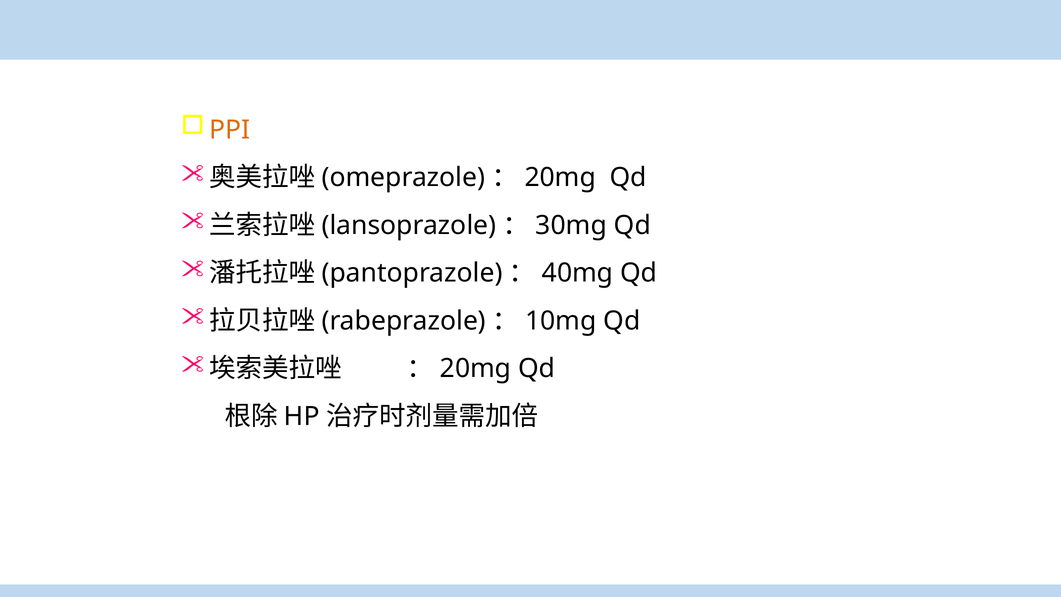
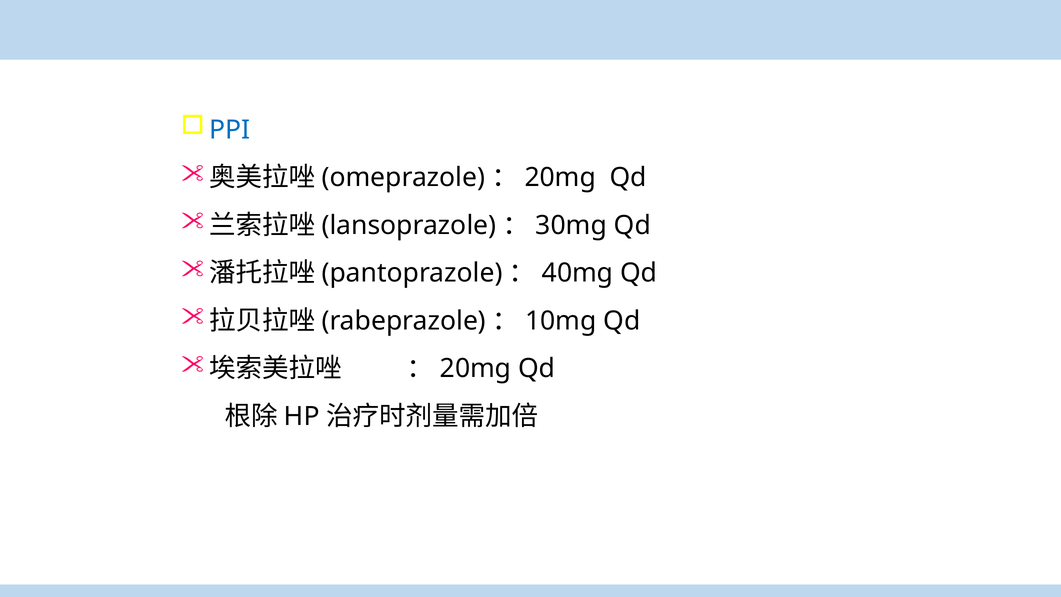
PPI colour: orange -> blue (230, 130)
